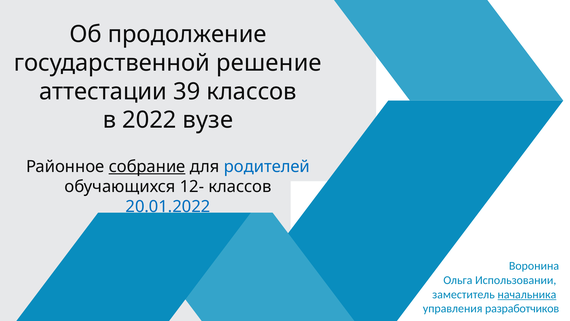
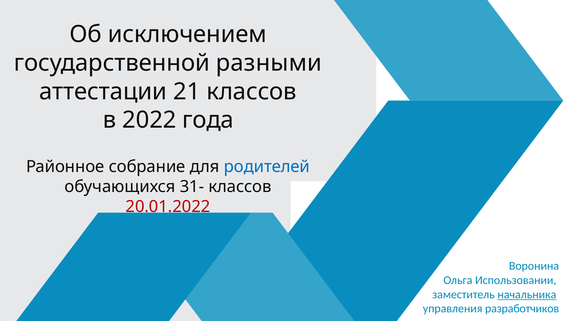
продолжение: продолжение -> исключением (187, 34)
решение: решение -> разными (269, 63)
39: 39 -> 21 (187, 91)
вузе: вузе -> года (208, 120)
собрание underline: present -> none (147, 166)
12-: 12- -> 31- (192, 186)
20.01.2022 colour: blue -> red (168, 206)
